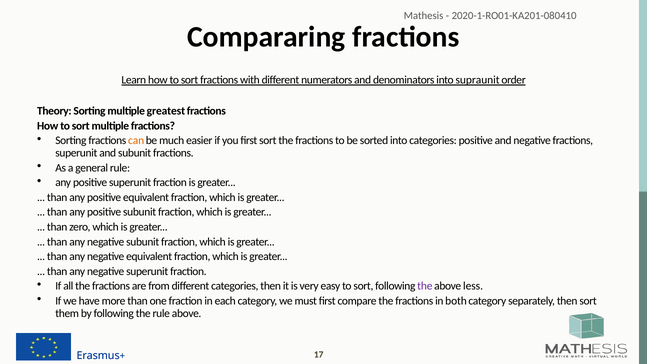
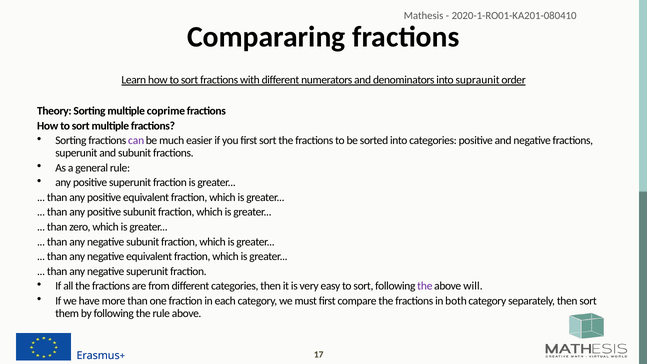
greatest: greatest -> coprime (166, 111)
can colour: orange -> purple (136, 141)
less: less -> will (473, 286)
